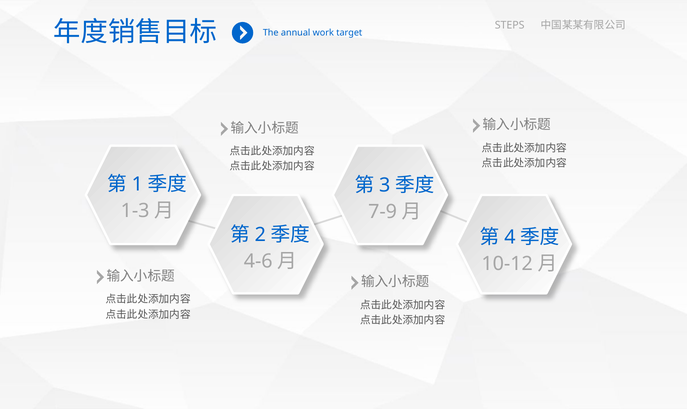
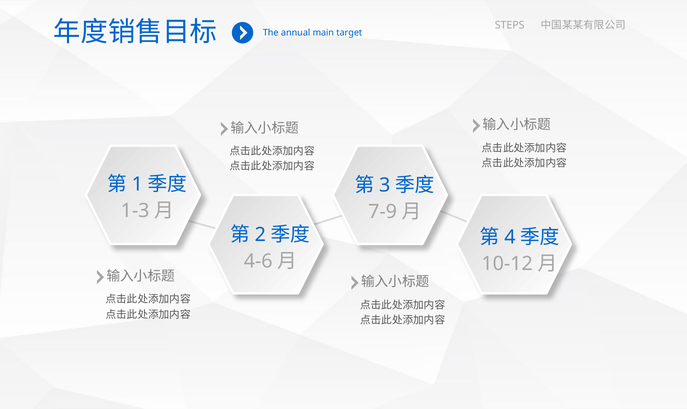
work: work -> main (323, 33)
